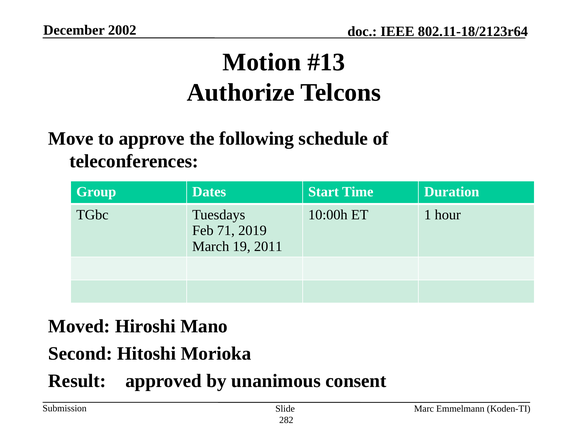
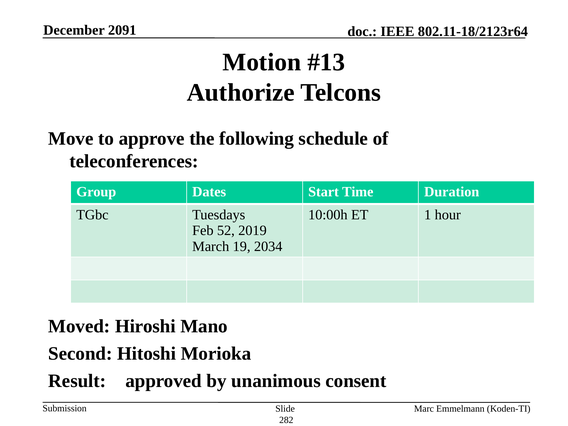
2002: 2002 -> 2091 (122, 30)
71: 71 -> 52 (226, 231)
2011: 2011 -> 2034 (268, 246)
